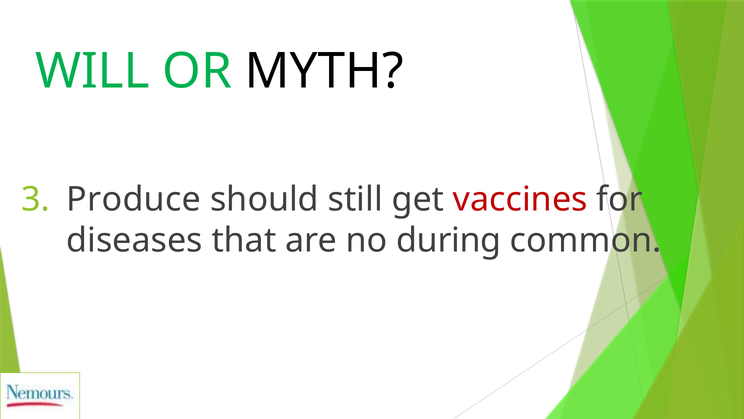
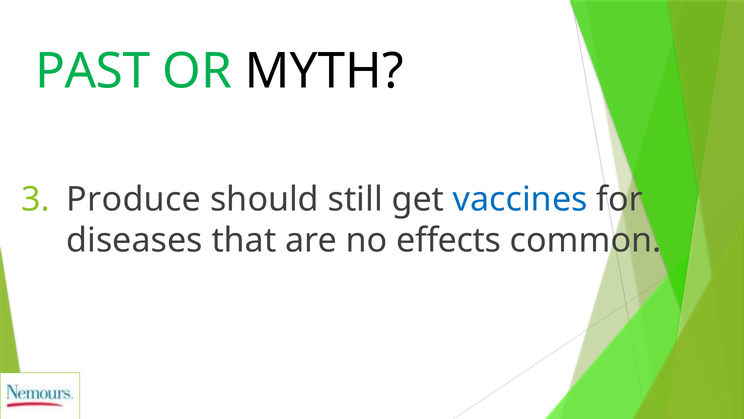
WILL: WILL -> PAST (93, 71)
vaccines colour: red -> blue (520, 199)
during: during -> effects (449, 240)
